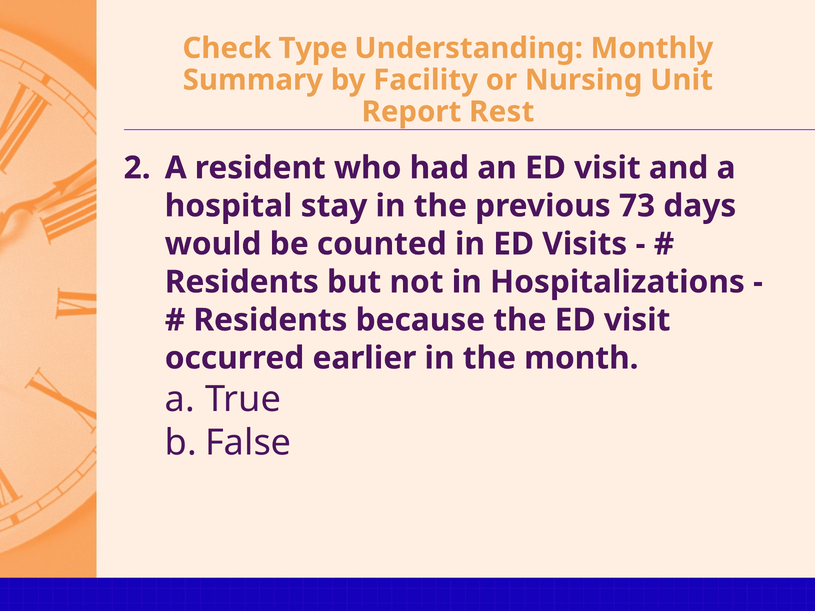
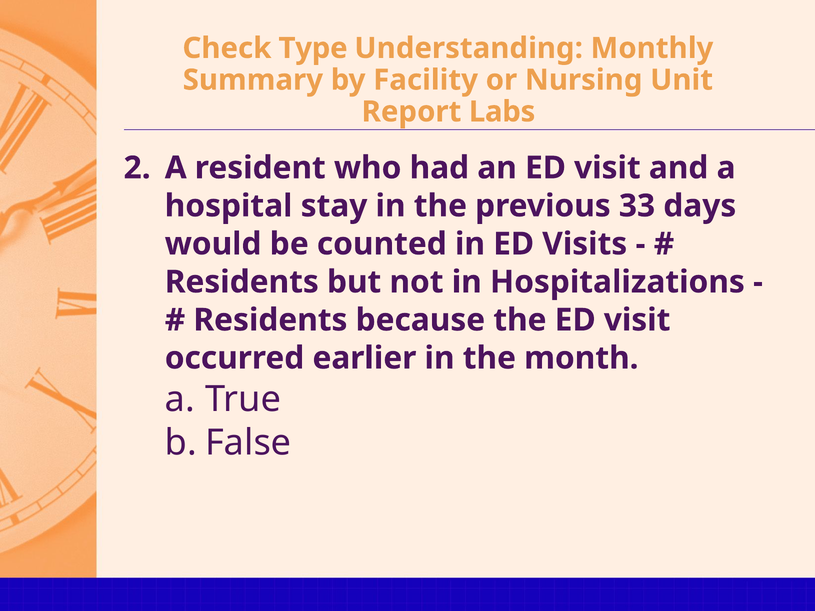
Rest: Rest -> Labs (502, 112)
73: 73 -> 33 (637, 206)
